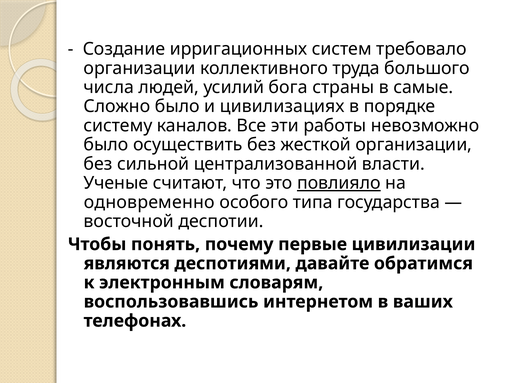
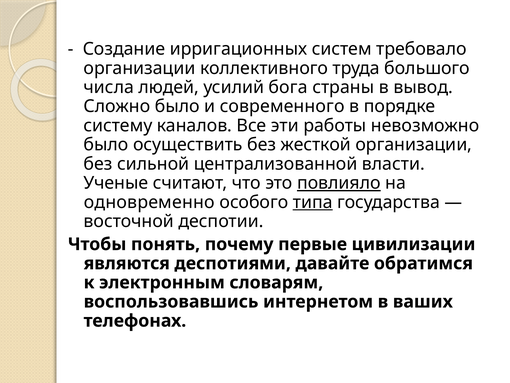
самые: самые -> вывод (423, 87)
цивилизациях: цивилизациях -> современного (282, 106)
типа underline: none -> present (313, 202)
